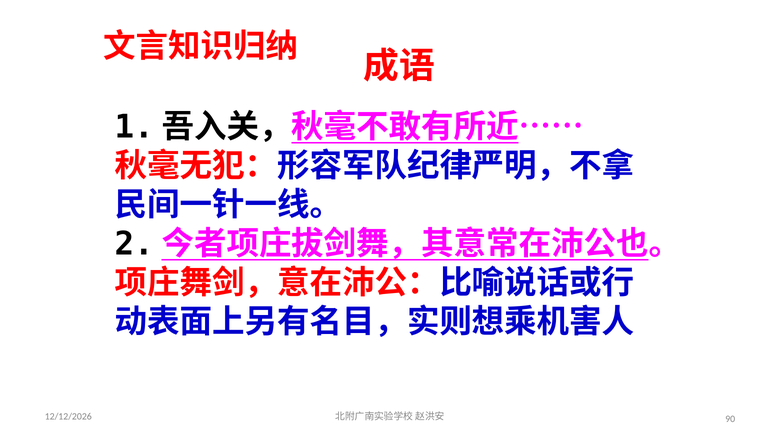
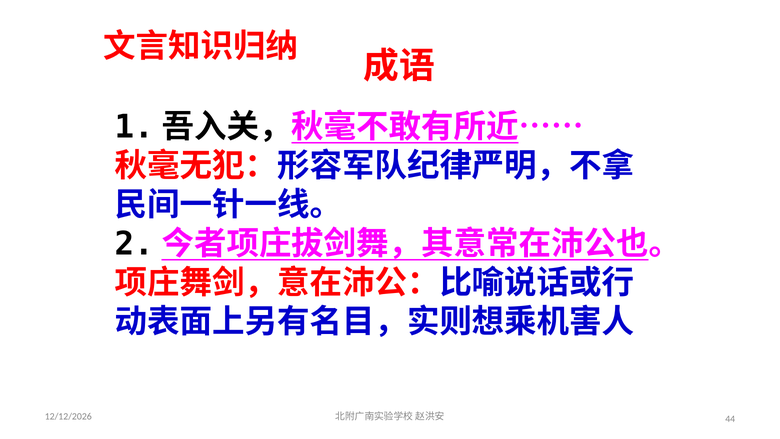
90: 90 -> 44 (730, 419)
